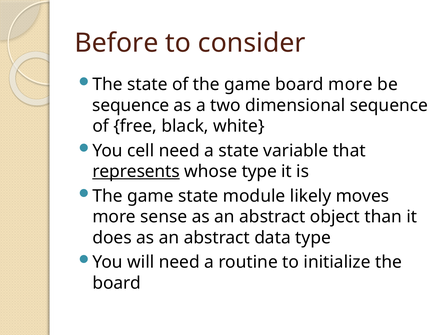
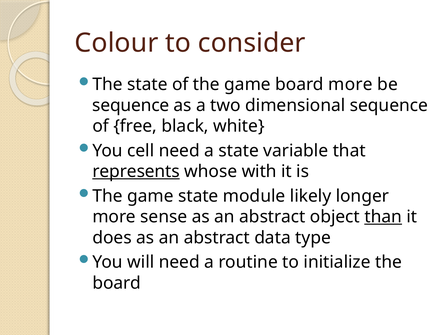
Before: Before -> Colour (116, 43)
whose type: type -> with (259, 172)
moves: moves -> longer (362, 196)
than underline: none -> present (383, 217)
